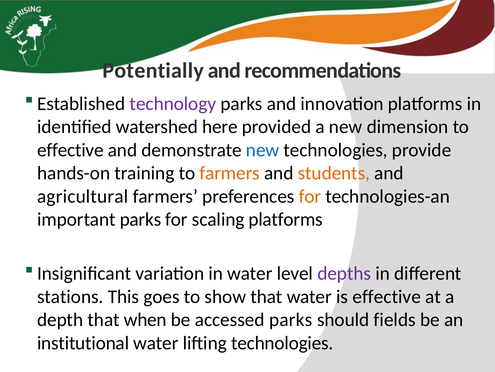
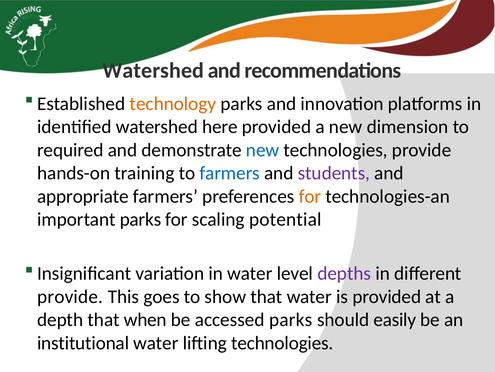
Potentially: Potentially -> Watershed (153, 70)
technology colour: purple -> orange (173, 104)
effective: effective -> required (70, 150)
farmers colour: orange -> blue (230, 173)
students colour: orange -> purple (334, 173)
agricultural: agricultural -> appropriate (83, 196)
scaling platforms: platforms -> potential (285, 219)
stations: stations -> provide (70, 296)
is effective: effective -> provided (387, 296)
fields: fields -> easily (395, 319)
